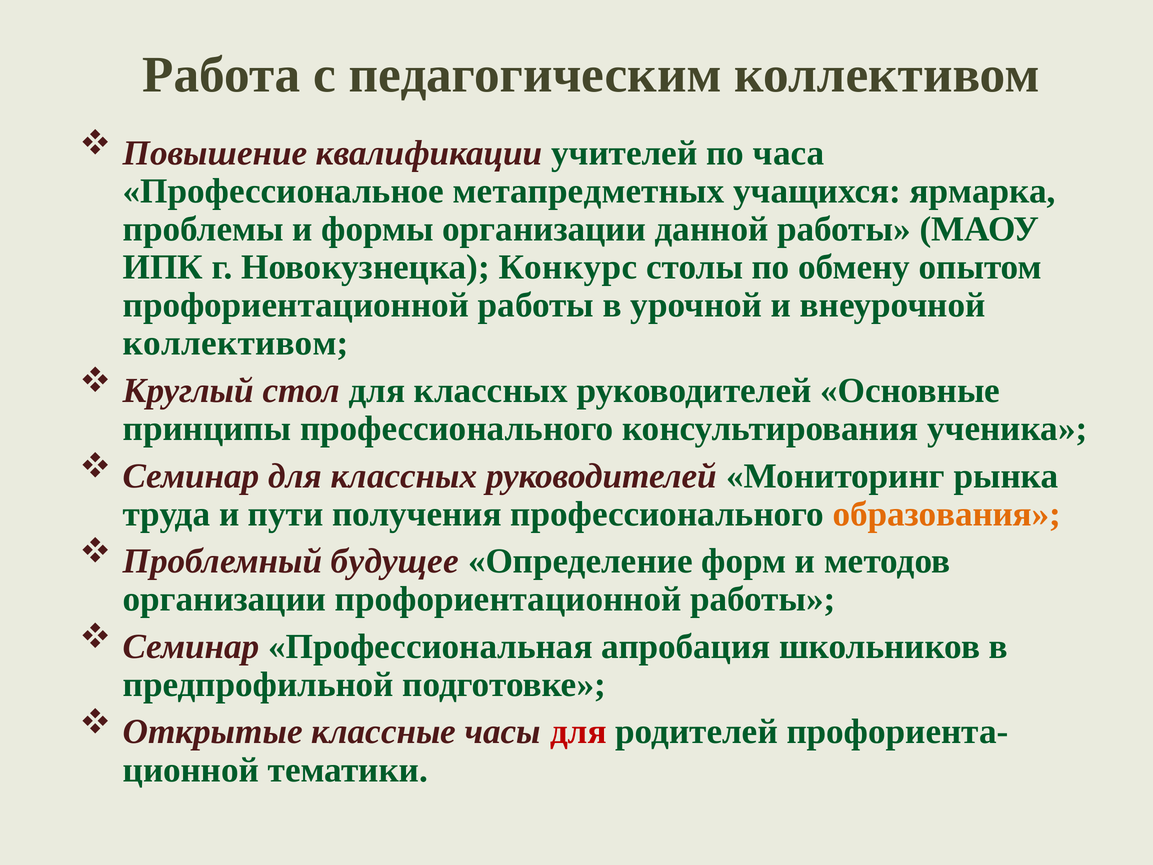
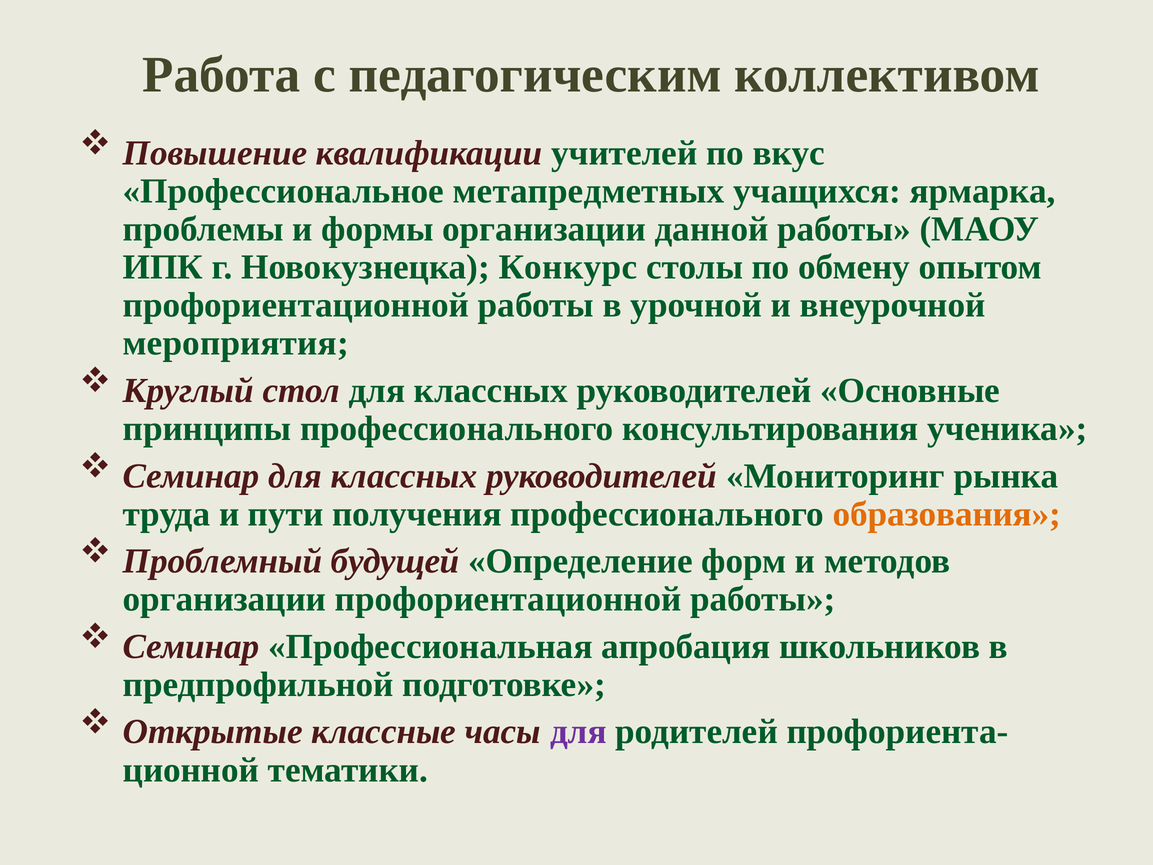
часа: часа -> вкус (789, 153)
коллективом: коллективом -> мероприятия (236, 343)
будущее: будущее -> будущей (395, 561)
для colour: red -> purple (578, 732)
